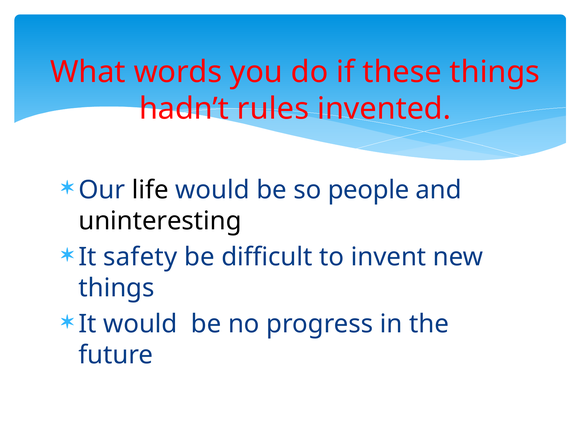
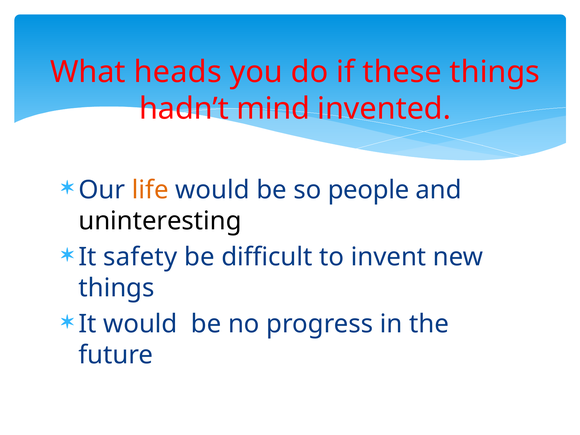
words: words -> heads (178, 72)
rules: rules -> mind (273, 109)
life colour: black -> orange (150, 190)
